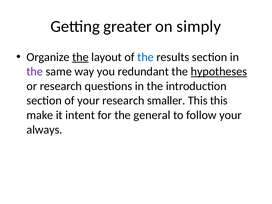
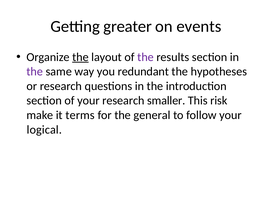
simply: simply -> events (199, 26)
the colour: blue -> purple (146, 57)
hypotheses underline: present -> none (219, 72)
This this: this -> risk (219, 101)
intent: intent -> terms (80, 115)
always: always -> logical (44, 130)
